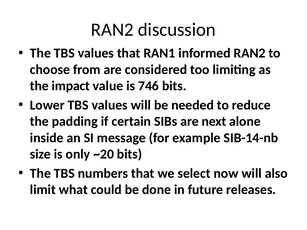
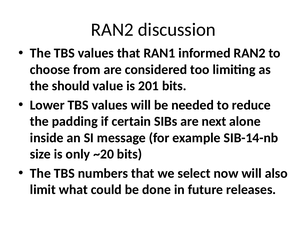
impact: impact -> should (71, 86)
746: 746 -> 201 (149, 86)
